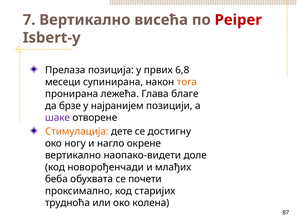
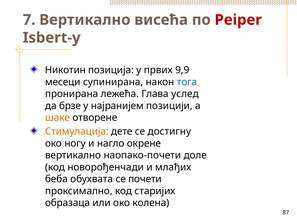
Прелаза: Прелаза -> Никотин (65, 70)
6,8: 6,8 -> 9,9 (182, 70)
тога colour: orange -> blue (187, 82)
благе: благе -> услед (185, 94)
шаке colour: purple -> orange (57, 118)
наопако-видети: наопако-видети -> наопако-почети (142, 155)
трудноћа: трудноћа -> образaца (68, 203)
